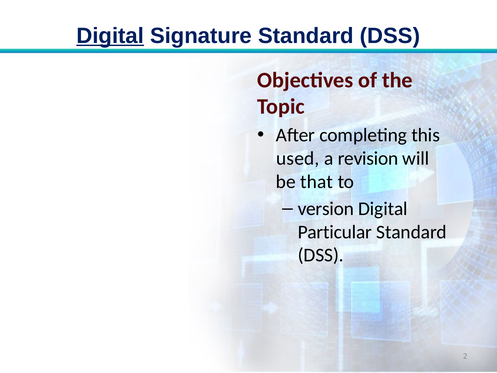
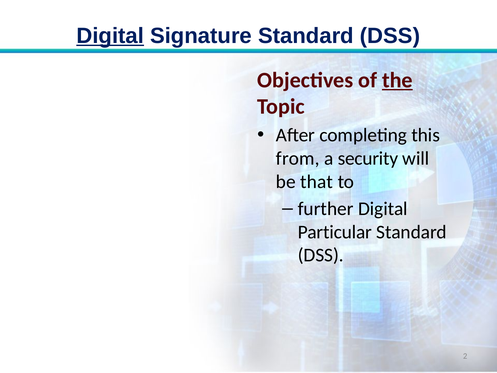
the underline: none -> present (397, 80)
used: used -> from (298, 158)
revision: revision -> security (368, 158)
version: version -> further (326, 209)
